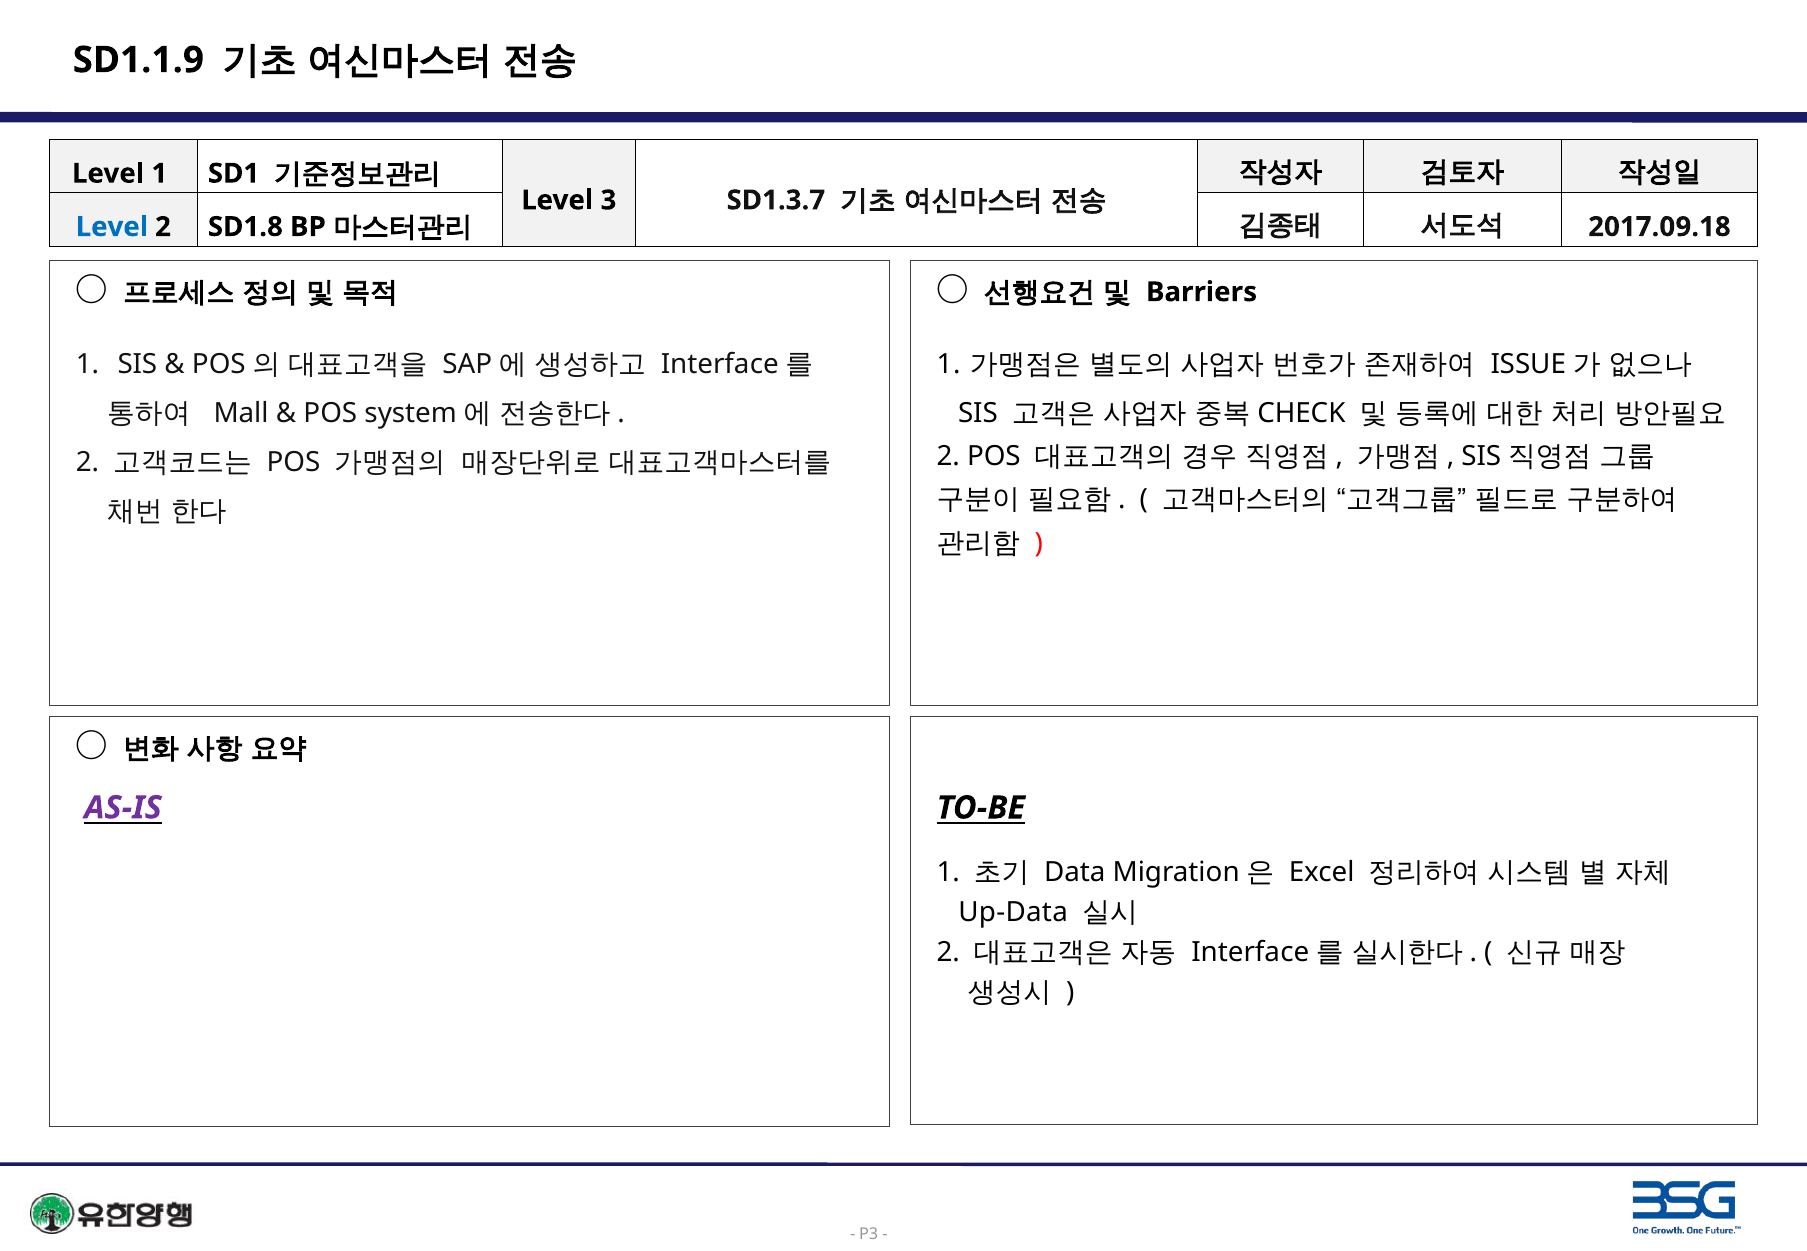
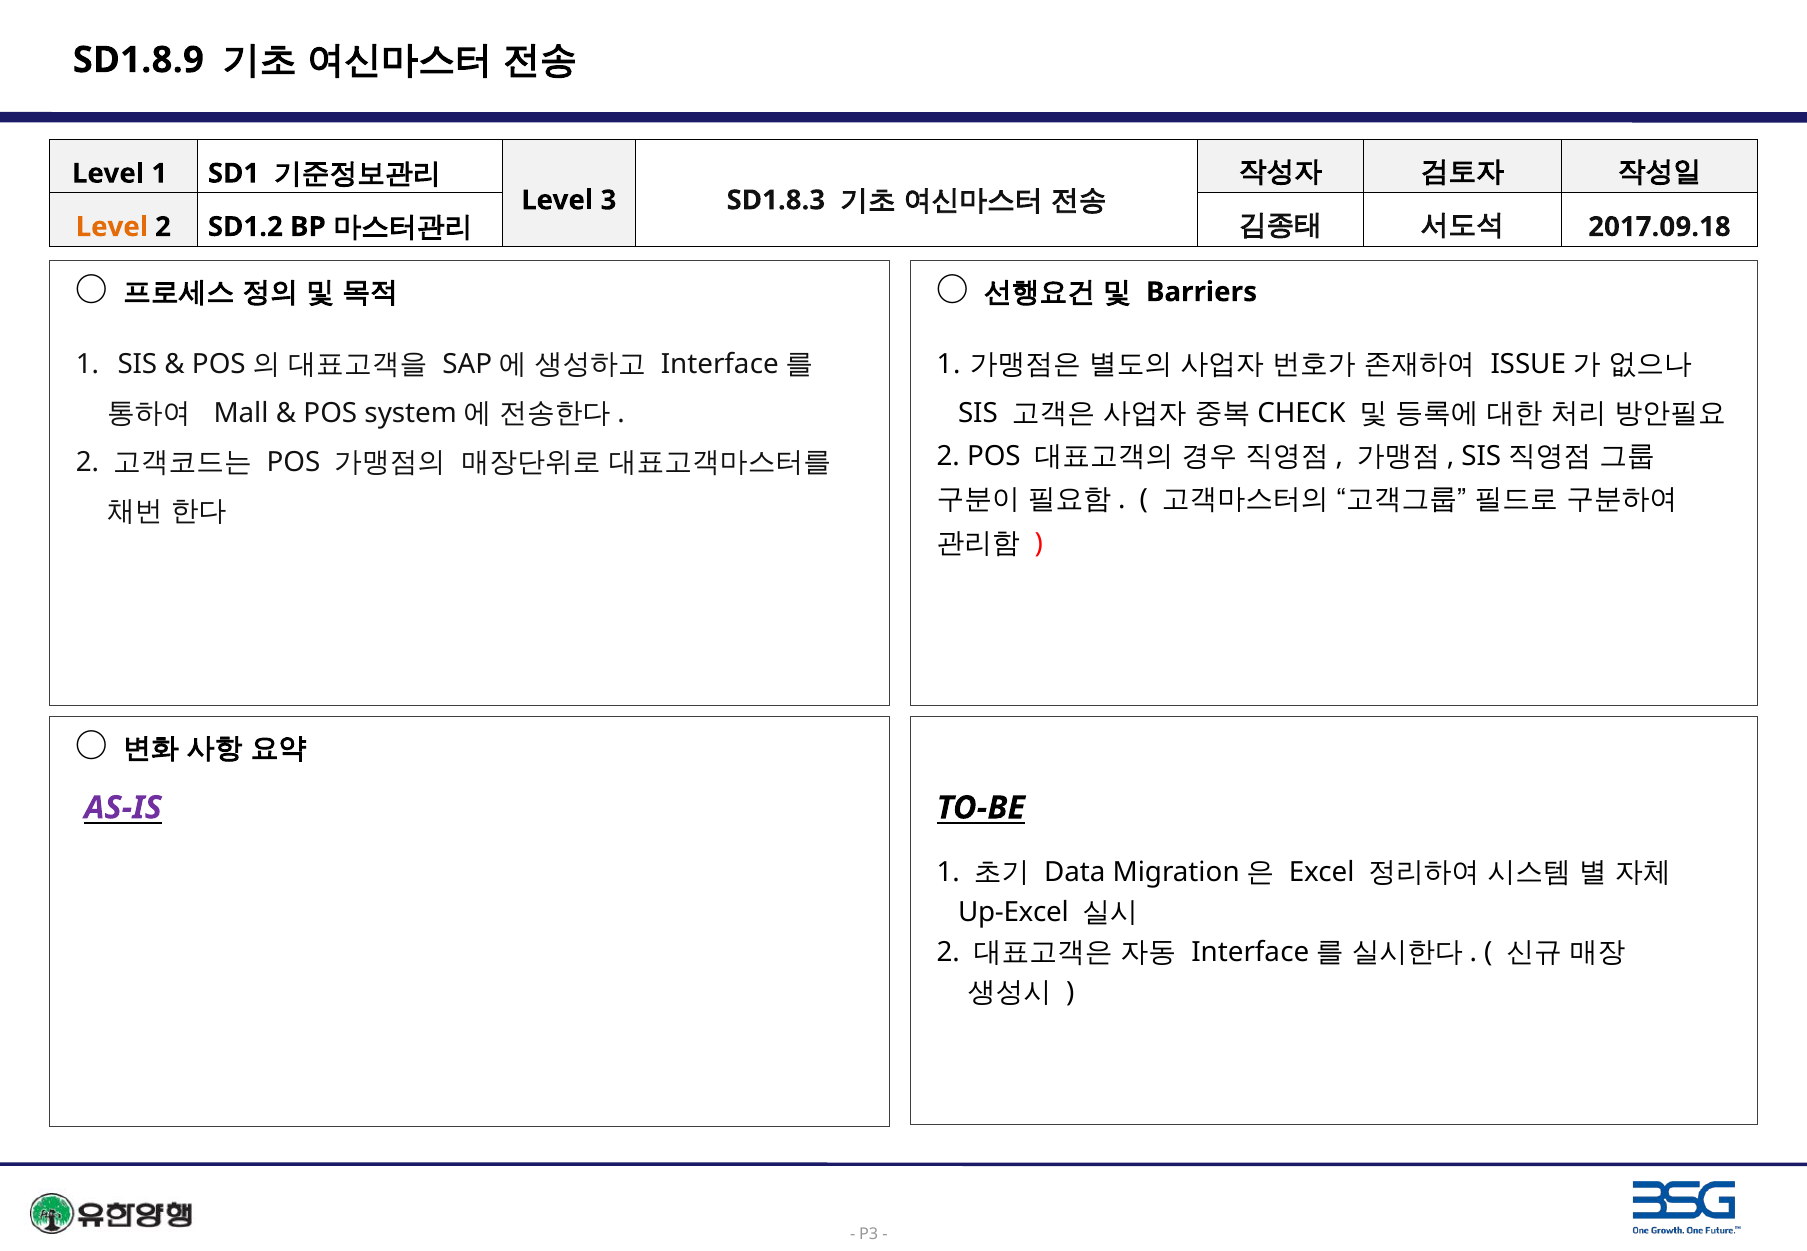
SD1.1.9: SD1.1.9 -> SD1.8.9 (138, 60)
SD1.3.7: SD1.3.7 -> SD1.8.3 (776, 200)
Level colour: blue -> orange (112, 227)
SD1.8: SD1.8 -> SD1.2 (245, 227)
Up-Data: Up-Data -> Up-Excel (1013, 913)
